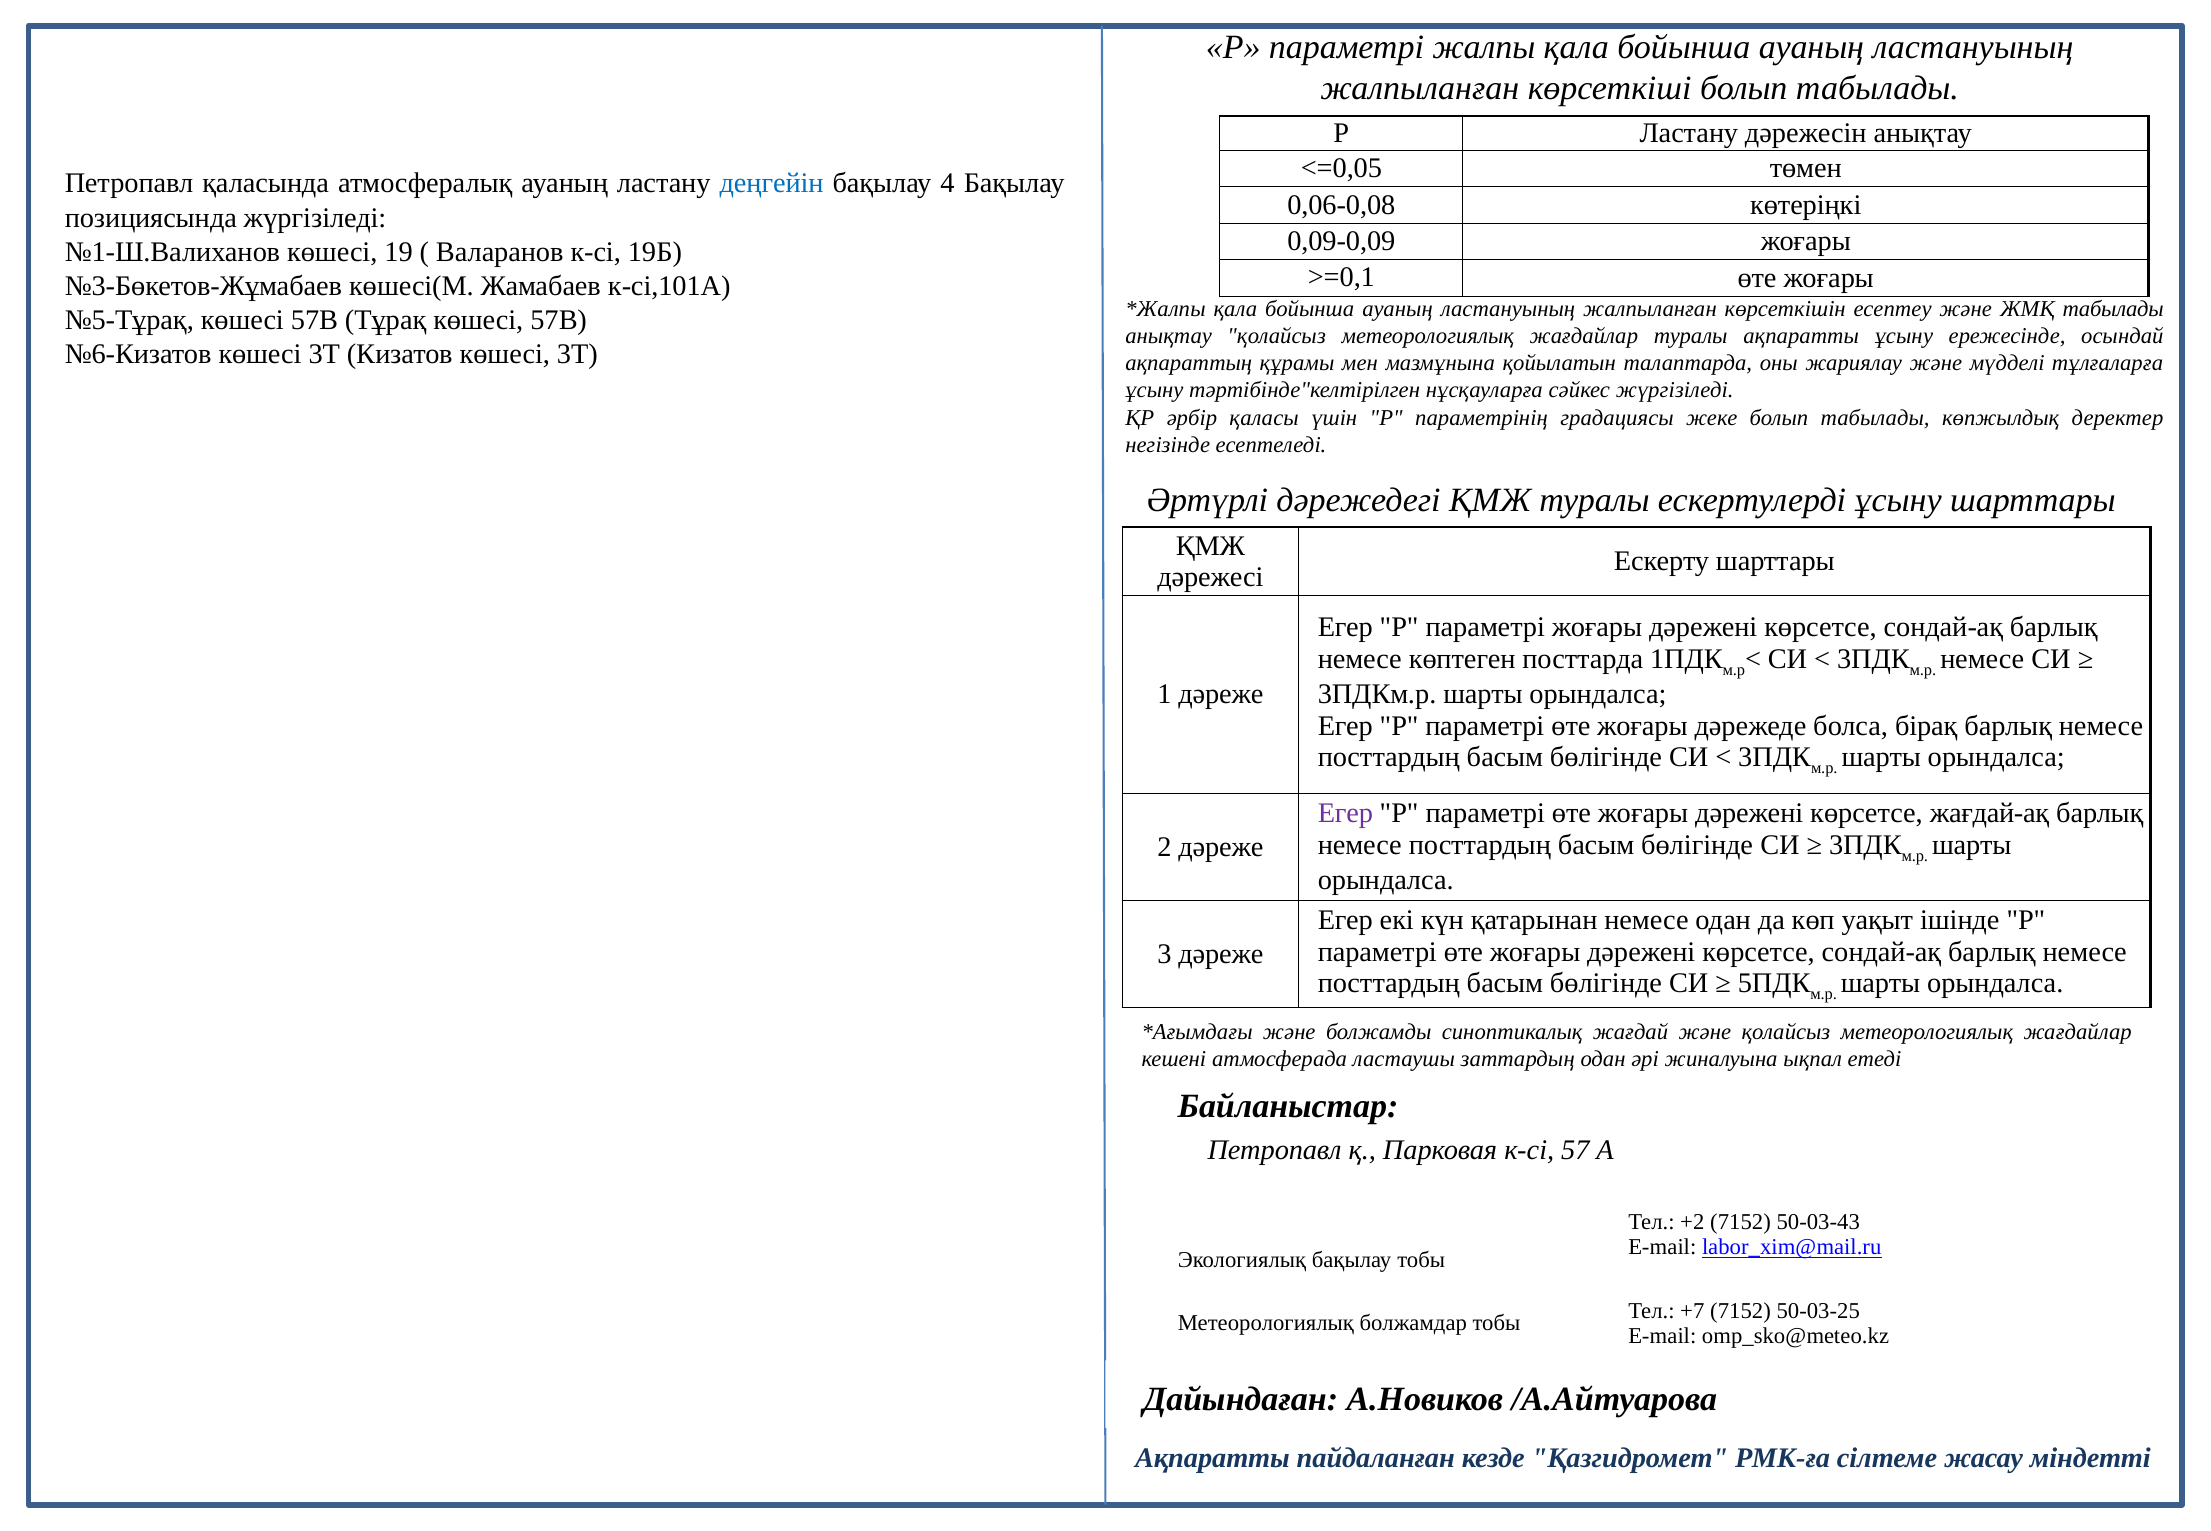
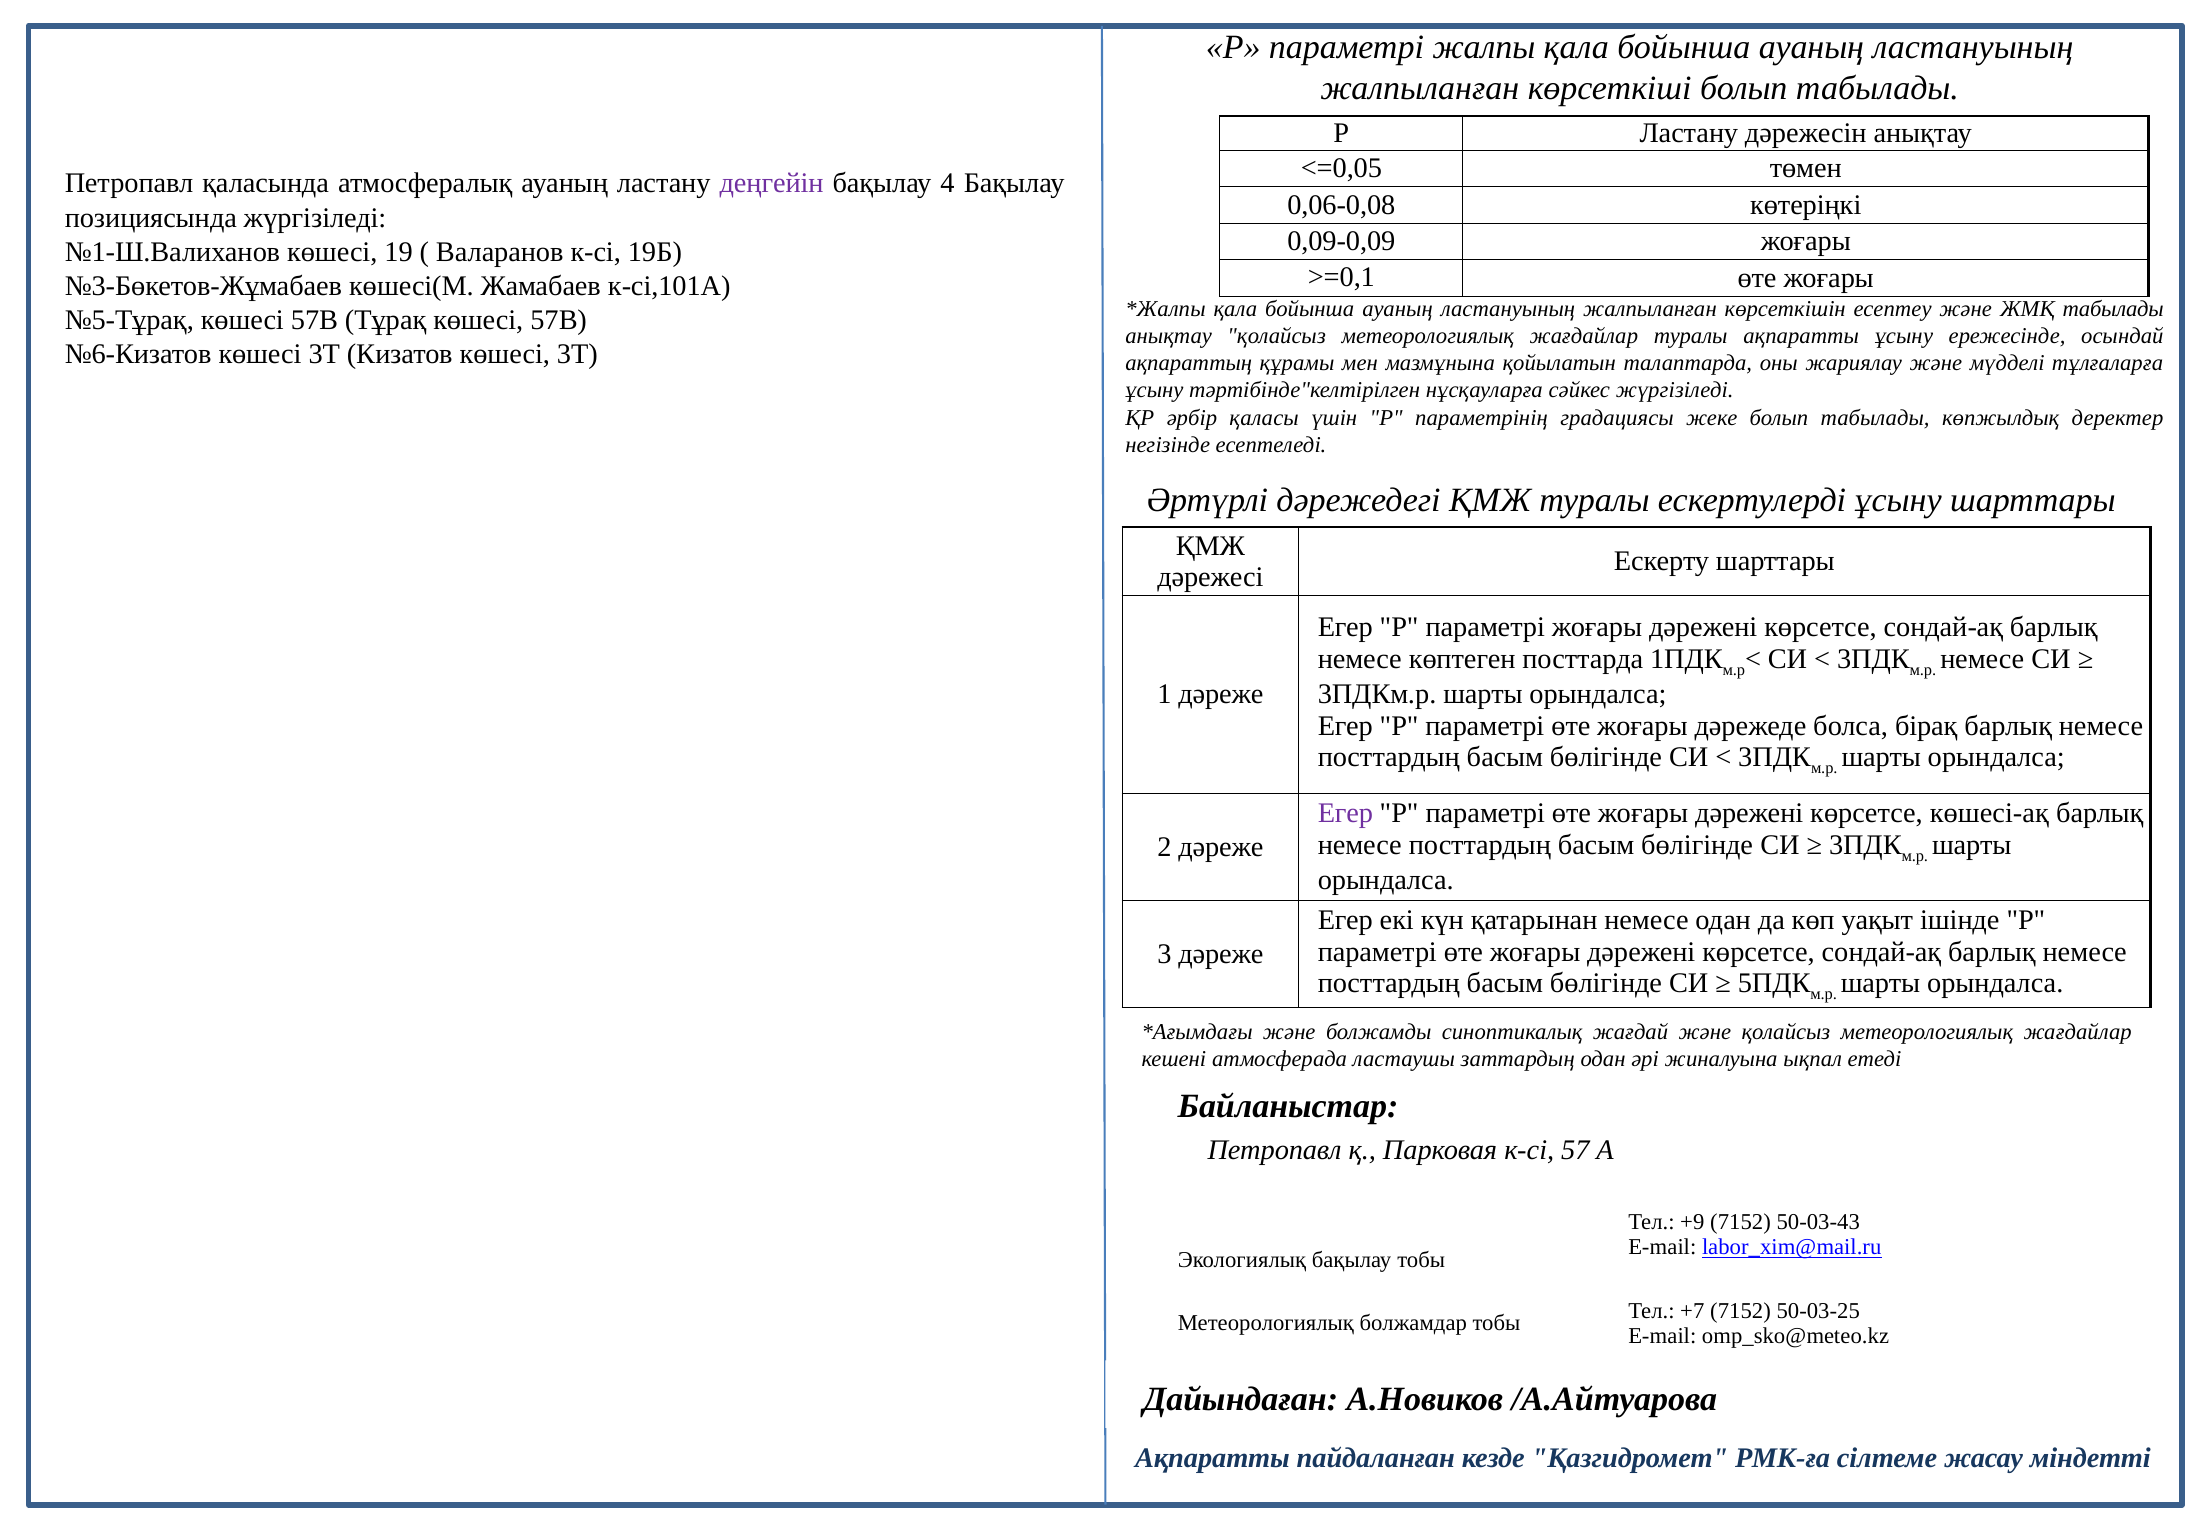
деңгейін colour: blue -> purple (772, 184)
жағдай-ақ: жағдай-ақ -> көшесі-ақ (1989, 813)
+2: +2 -> +9 (1692, 1222)
